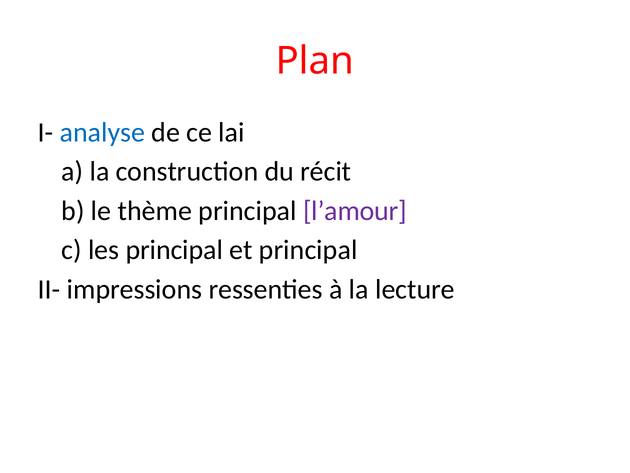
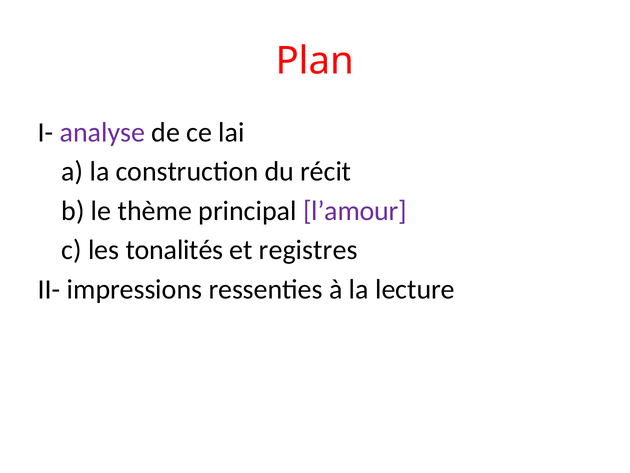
analyse colour: blue -> purple (102, 132)
les principal: principal -> tonalités (174, 250)
et principal: principal -> registres (308, 250)
